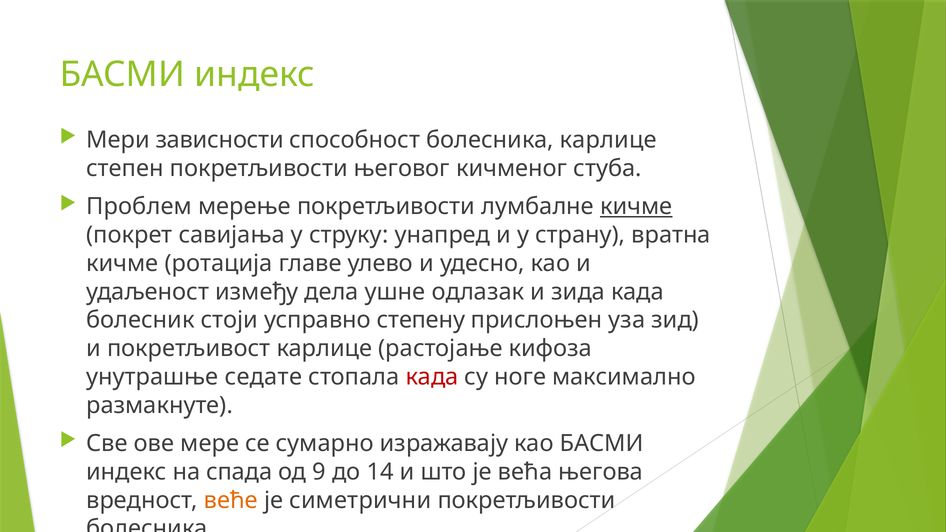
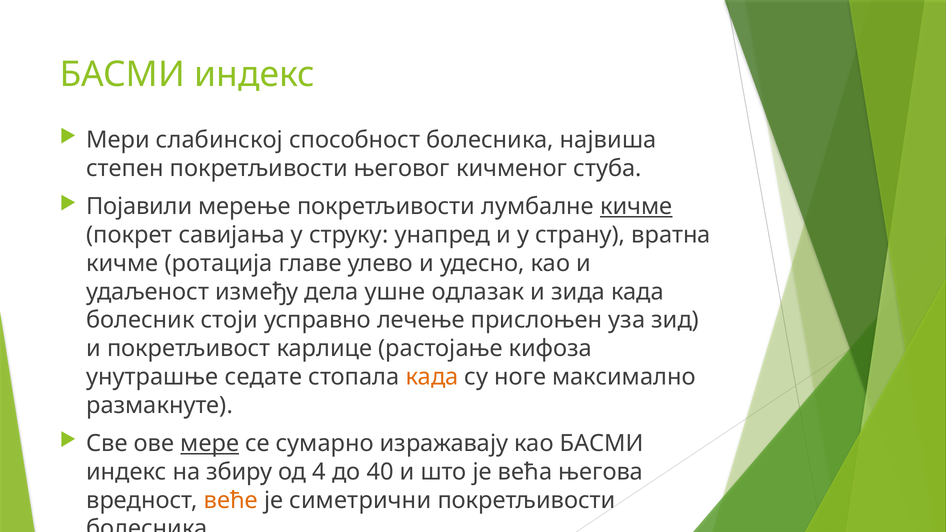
зависности: зависности -> слабинској (219, 140)
болесника карлице: карлице -> највиша (608, 140)
Проблем: Проблем -> Појавили (139, 207)
степену: степену -> лечење (421, 320)
када colour: red -> orange (432, 377)
мере underline: none -> present (210, 444)
спада: спада -> збиру (239, 472)
9: 9 -> 4 (319, 472)
14: 14 -> 40 (380, 472)
